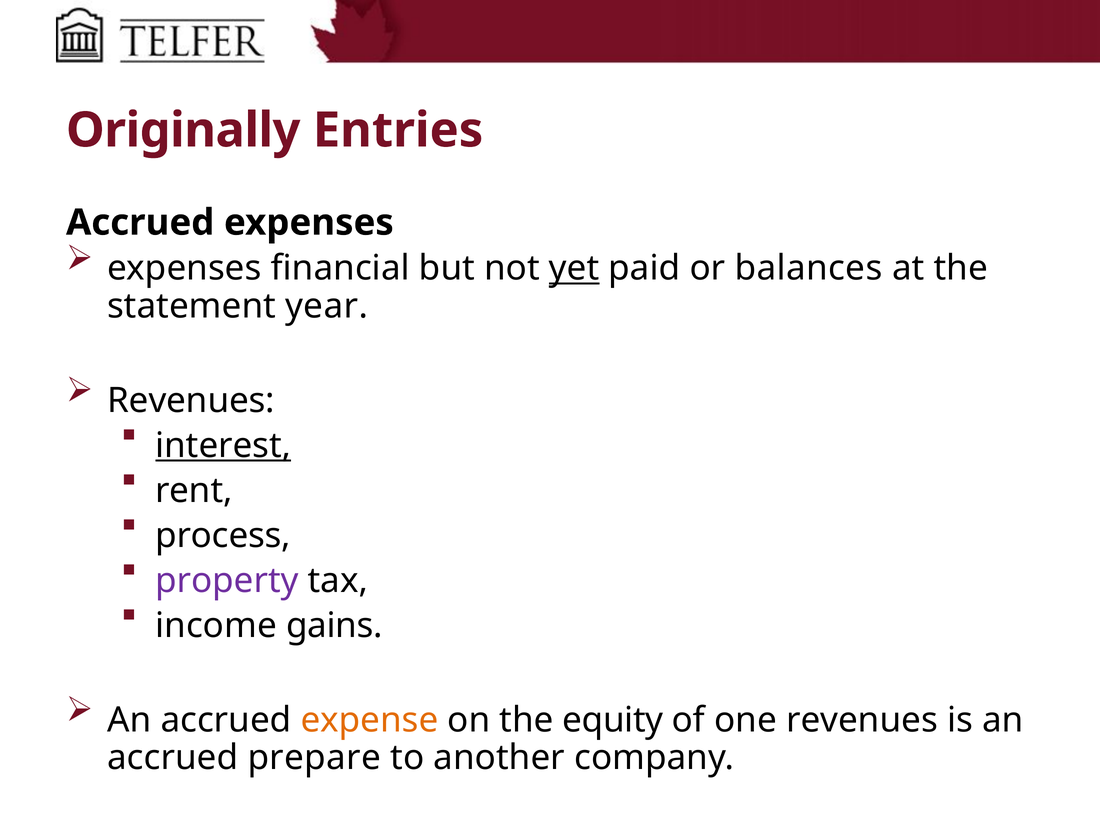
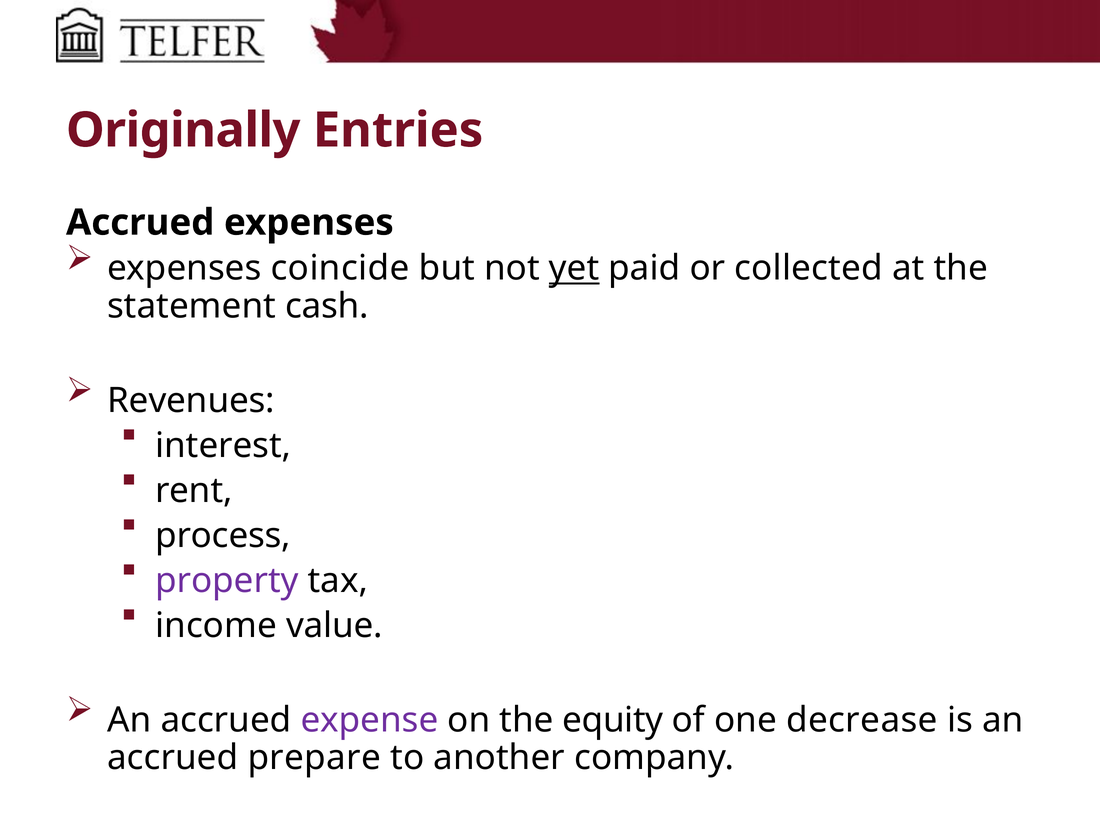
financial: financial -> coincide (340, 268)
balances: balances -> collected (809, 268)
year: year -> cash (327, 306)
interest underline: present -> none (223, 445)
gains: gains -> value (334, 626)
expense colour: orange -> purple (370, 720)
one revenues: revenues -> decrease (862, 720)
